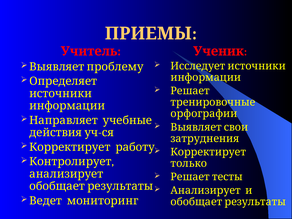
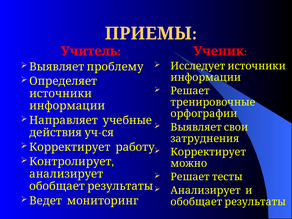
только: только -> можно (189, 163)
